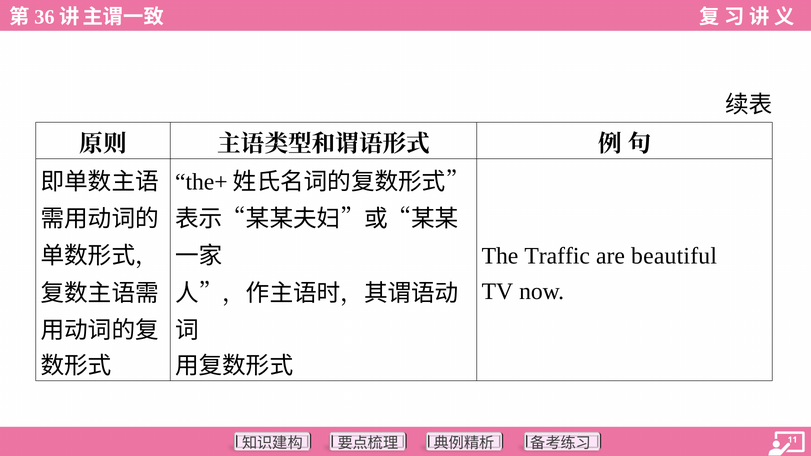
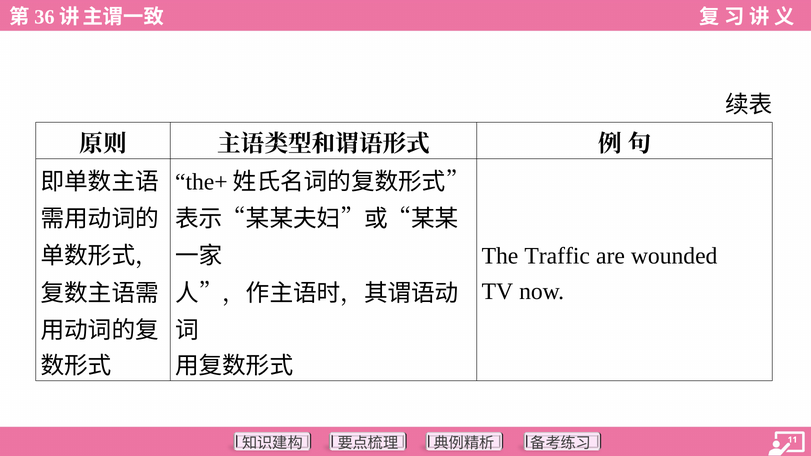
beautiful: beautiful -> wounded (674, 256)
